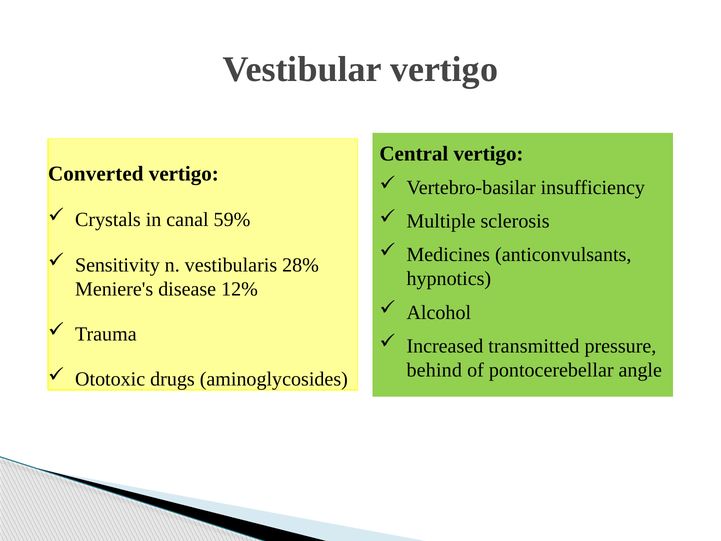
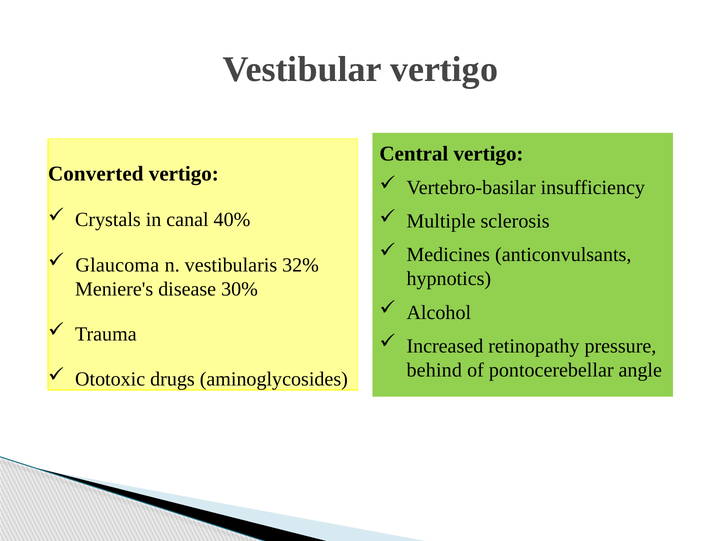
59%: 59% -> 40% (232, 220)
Sensitivity: Sensitivity -> Glaucoma (117, 265)
28%: 28% -> 32% (301, 265)
12%: 12% -> 30% (240, 289)
transmitted: transmitted -> retinopathy (534, 346)
